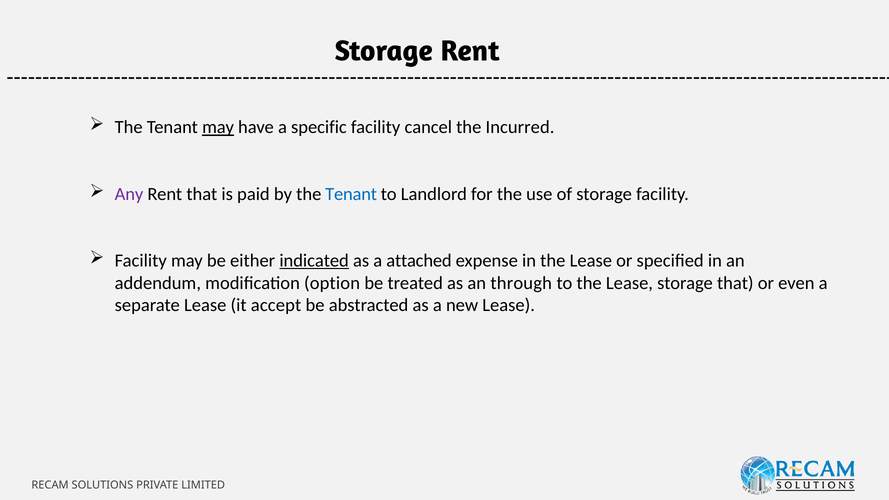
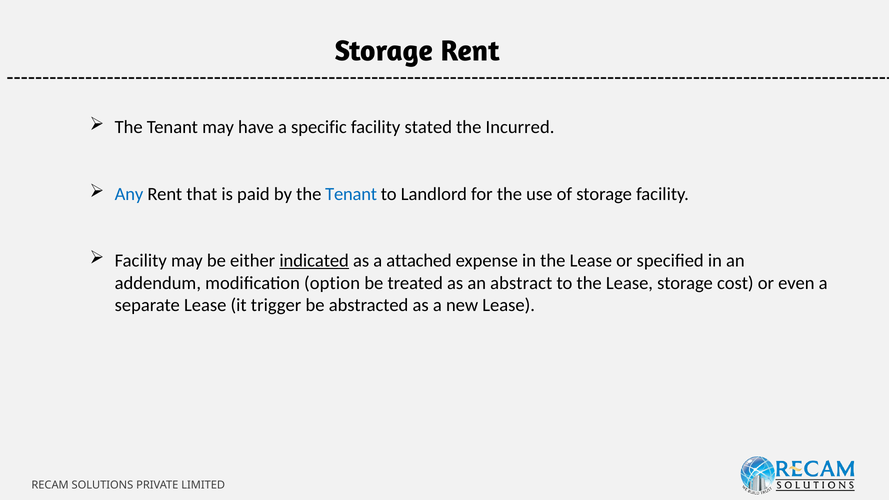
may underline: present -> none (218, 127)
cancel: cancel -> stated (428, 127)
Any colour: purple -> blue (129, 194)
through: through -> abstract (521, 283)
storage that: that -> cost (735, 283)
accept: accept -> trigger (276, 305)
